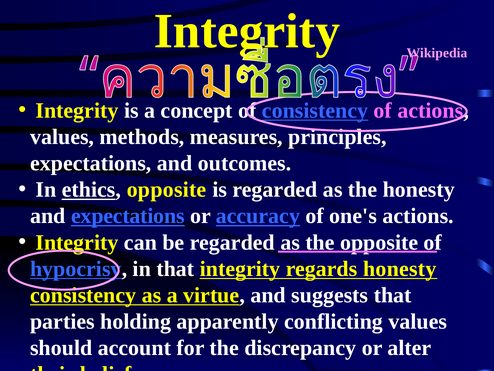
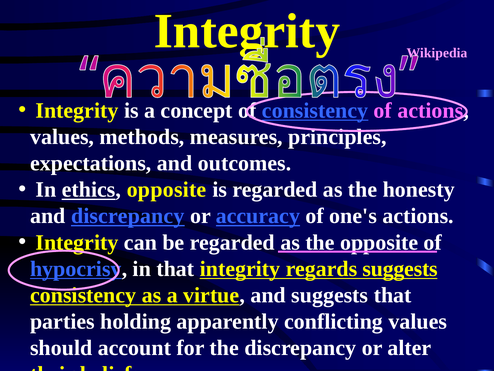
and expectations: expectations -> discrepancy (128, 216)
regards honesty: honesty -> suggests (400, 268)
